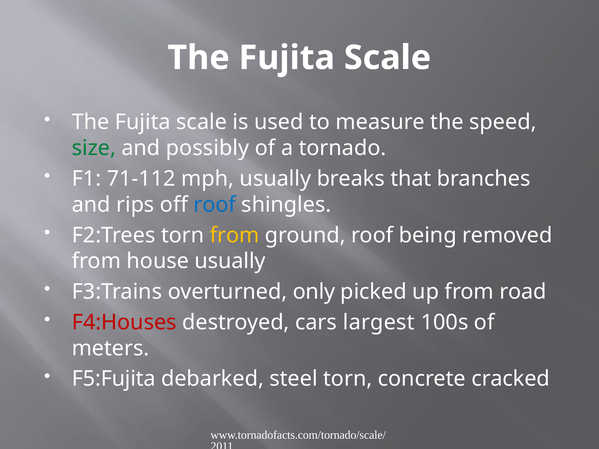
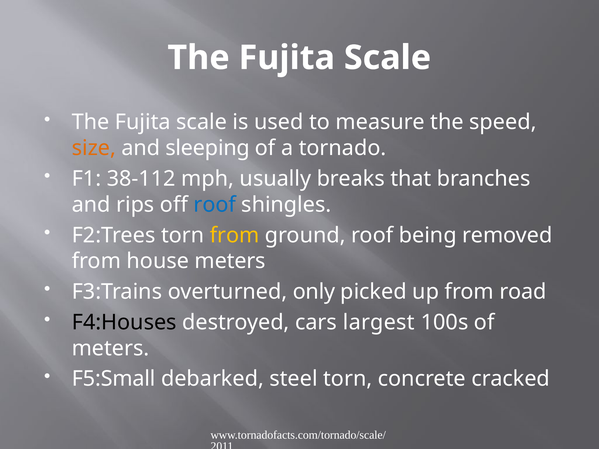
size colour: green -> orange (94, 148)
possibly: possibly -> sleeping (208, 148)
71-112: 71-112 -> 38-112 (141, 179)
house usually: usually -> meters (230, 261)
F4:Houses colour: red -> black (124, 323)
F5:Fujita: F5:Fujita -> F5:Small (114, 379)
